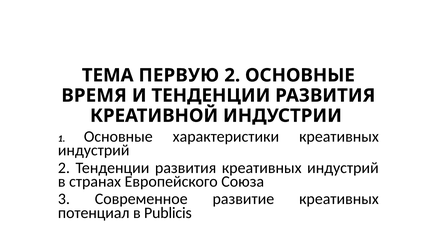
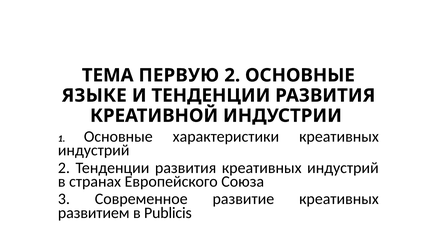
ВРЕМЯ: ВРЕМЯ -> ЯЗЫКЕ (94, 95)
потенциал: потенциал -> развитием (94, 213)
